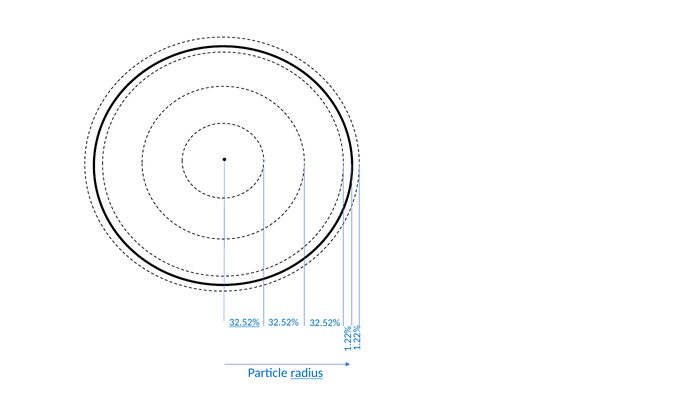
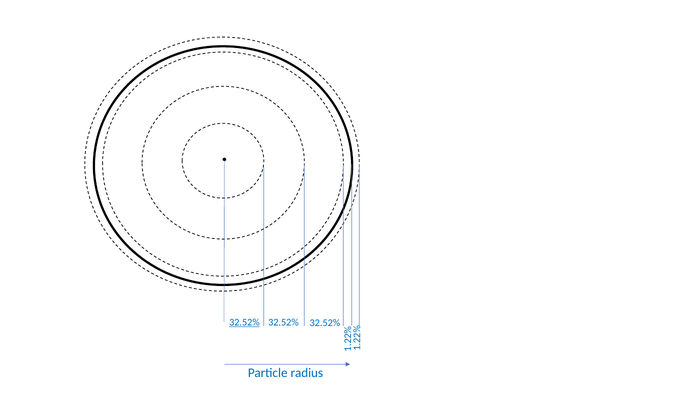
radius underline: present -> none (307, 373)
